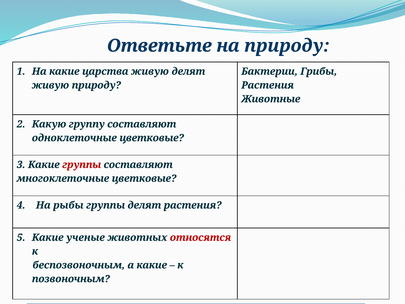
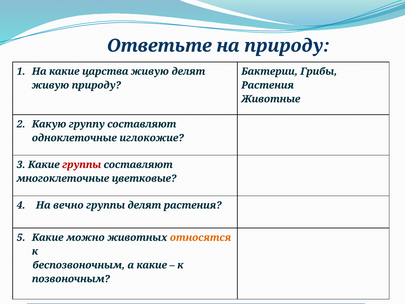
одноклеточные цветковые: цветковые -> иглокожие (152, 138)
рыбы: рыбы -> вечно (68, 205)
ученые: ученые -> можно (85, 237)
относятся colour: red -> orange (201, 237)
